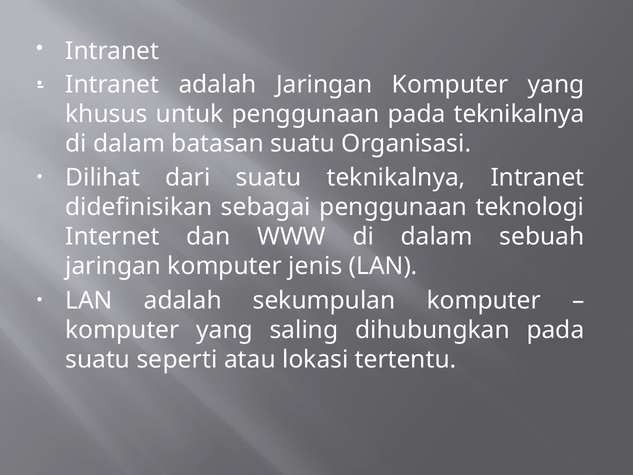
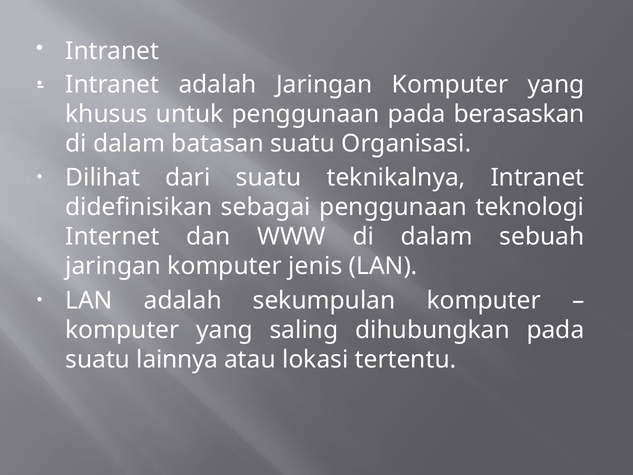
pada teknikalnya: teknikalnya -> berasaskan (519, 114)
seperti: seperti -> lainnya (177, 360)
